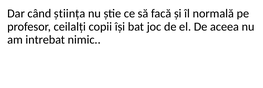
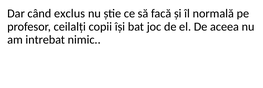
știința: știința -> exclus (70, 13)
